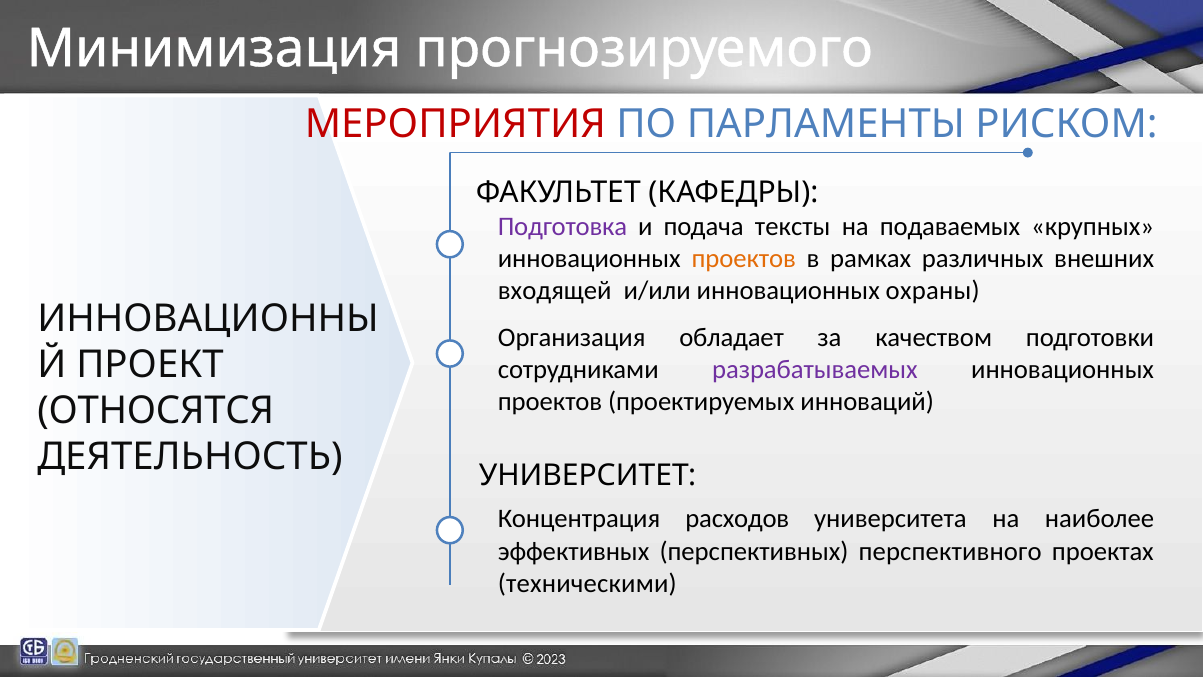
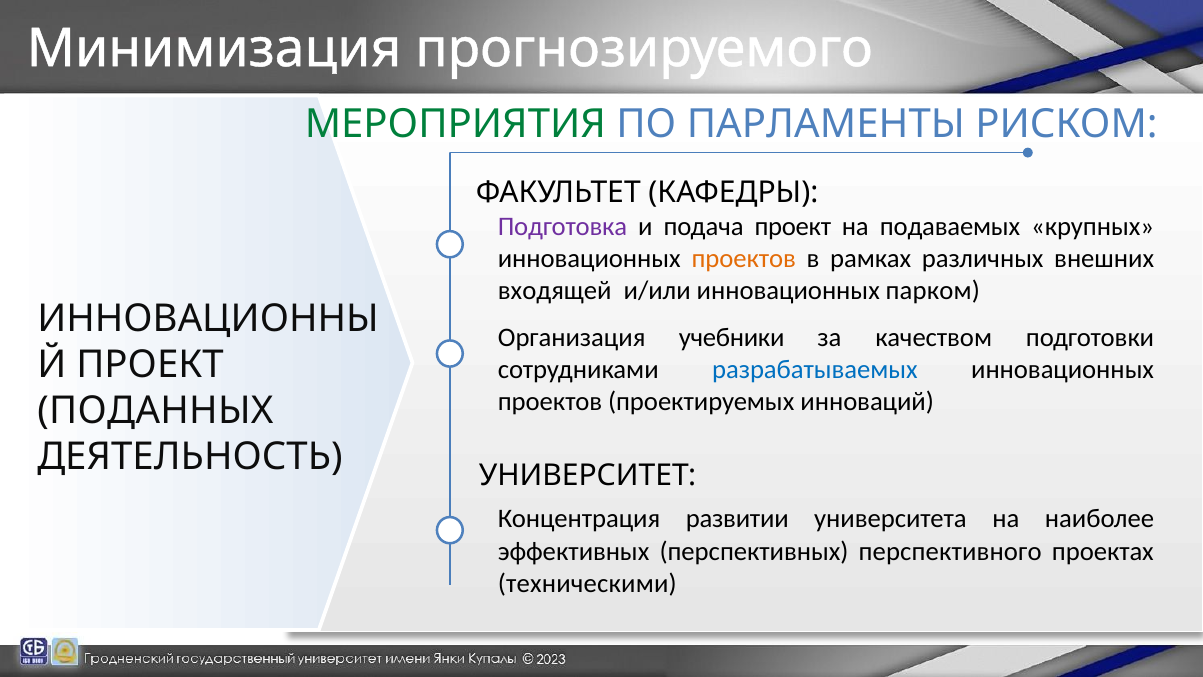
МЕРОПРИЯТИЯ colour: red -> green (455, 125)
подача тексты: тексты -> проект (793, 226)
охраны: охраны -> парком (933, 291)
обладает: обладает -> учебники (732, 337)
разрабатываемых colour: purple -> blue (815, 369)
ОТНОСЯТСЯ: ОТНОСЯТСЯ -> ПОДАННЫХ (155, 411)
расходов: расходов -> развитии (737, 519)
